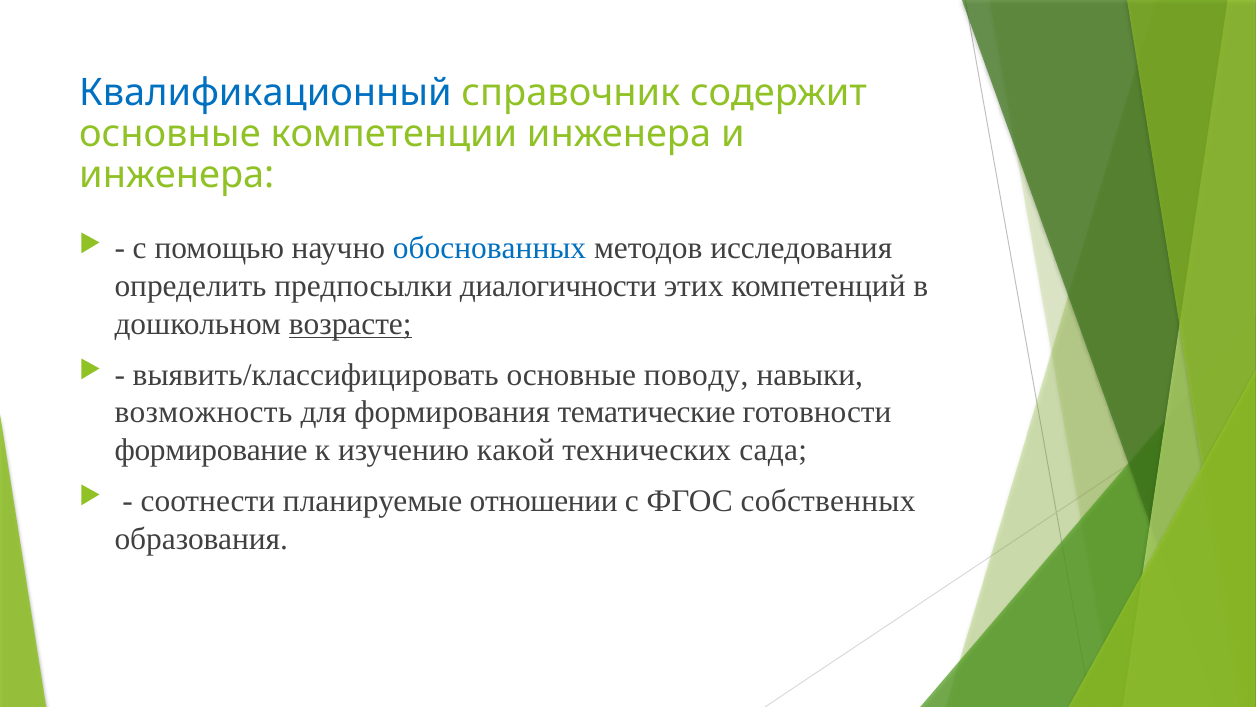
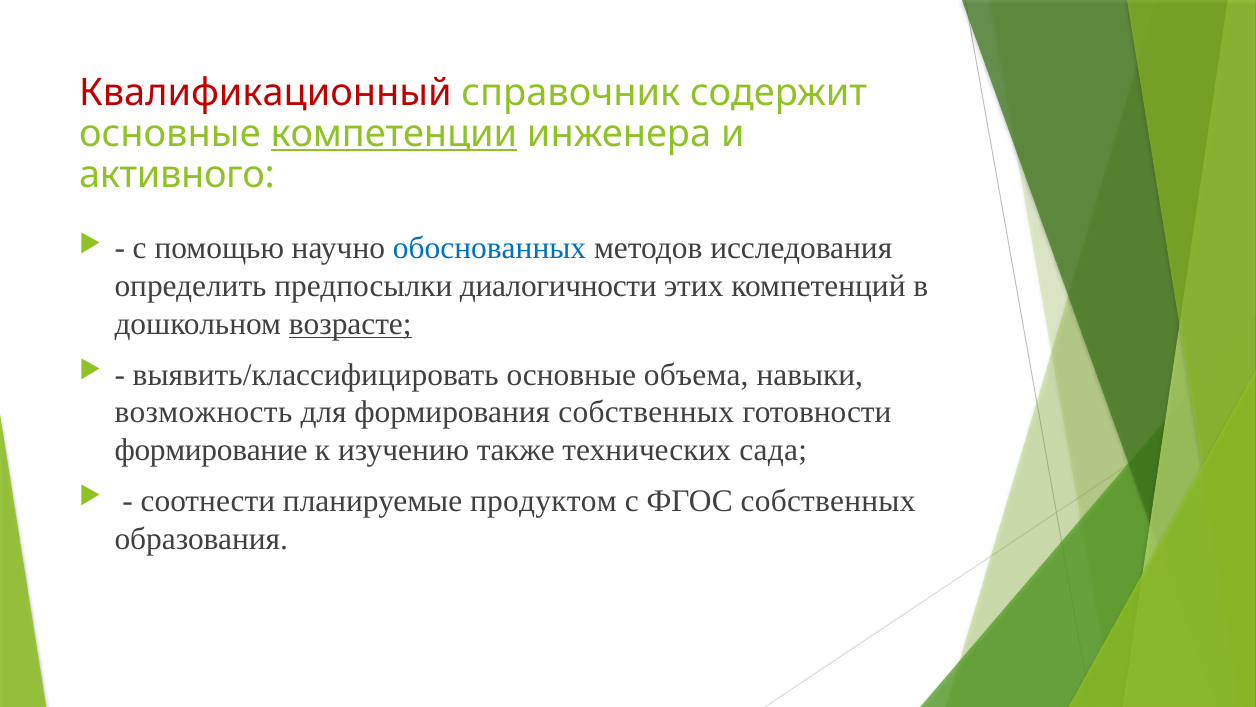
Квалификационный colour: blue -> red (265, 93)
компетенции underline: none -> present (394, 134)
инженера: инженера -> активного (177, 175)
поводу: поводу -> объема (696, 374)
формирования тематические: тематические -> собственных (646, 412)
какой: какой -> также (516, 450)
отношении: отношении -> продуктом (543, 501)
